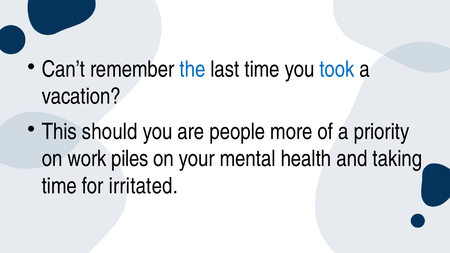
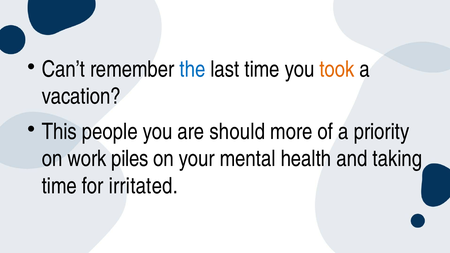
took colour: blue -> orange (337, 69)
should: should -> people (110, 132)
people: people -> should (237, 132)
